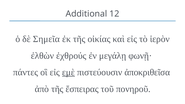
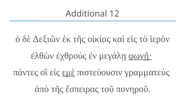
Σημεῖα: Σημεῖα -> Δεξιῶν (46, 39)
φωνῇ· underline: none -> present (140, 56)
ἀποκριθεῖσα: ἀποκριθεῖσα -> γραμματεὺς (147, 72)
